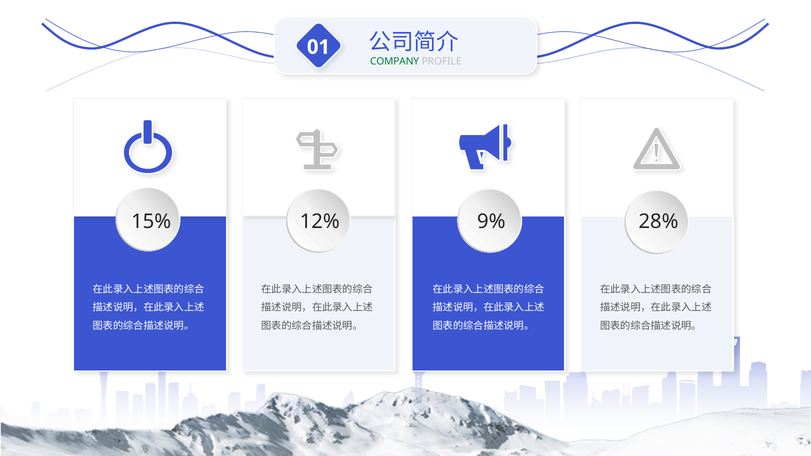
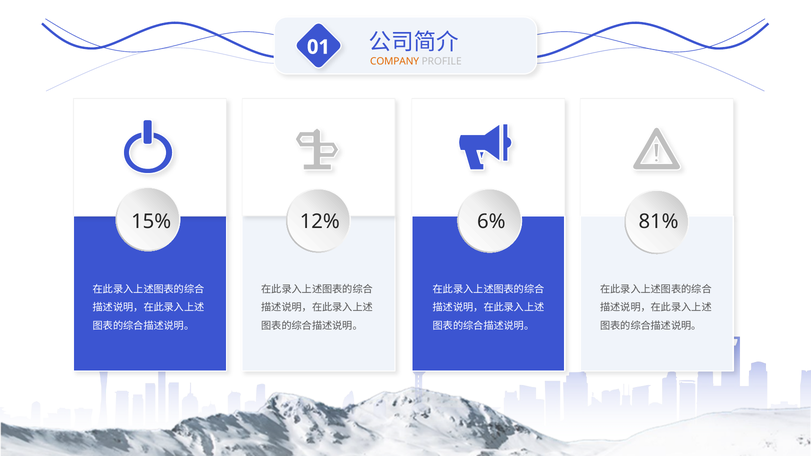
COMPANY colour: green -> orange (395, 62)
9%: 9% -> 6% (491, 222)
28%: 28% -> 81% (659, 222)
